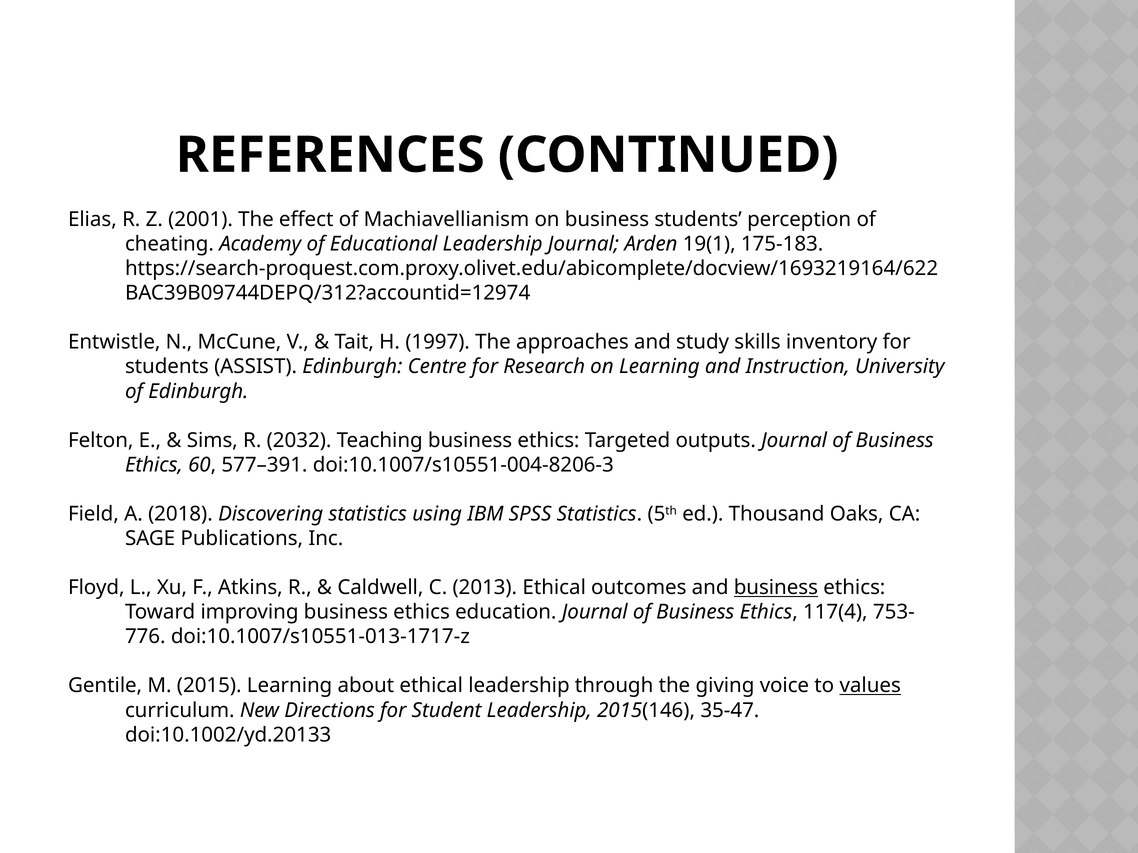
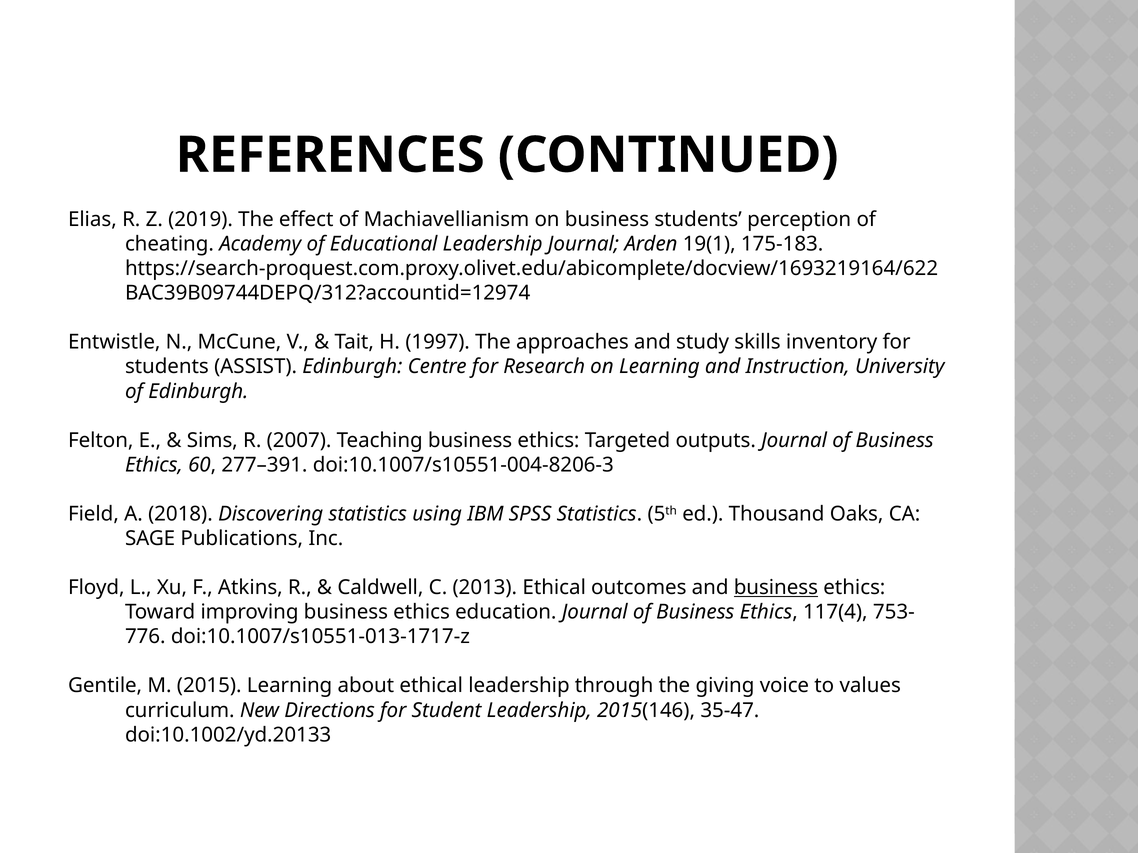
2001: 2001 -> 2019 (201, 220)
2032: 2032 -> 2007 (299, 441)
577–391: 577–391 -> 277–391 (264, 465)
values underline: present -> none (870, 686)
